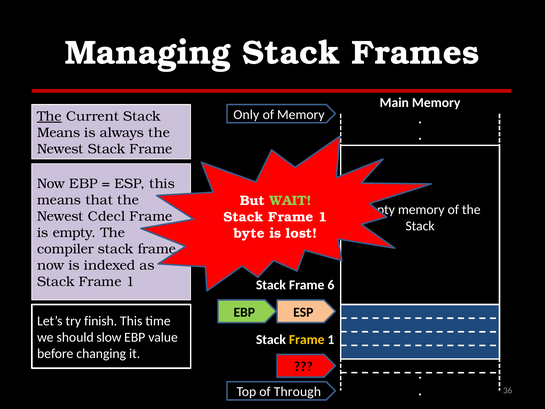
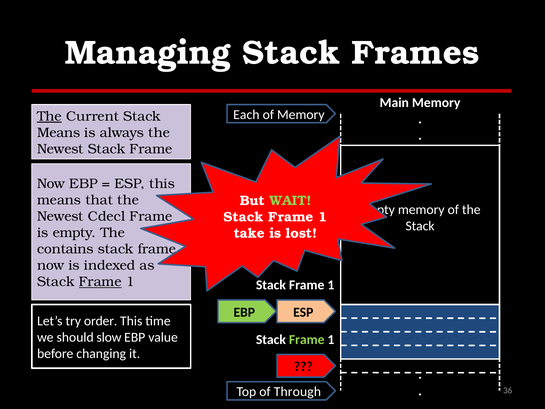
Only: Only -> Each (246, 114)
byte: byte -> take (249, 233)
compiler: compiler -> contains (65, 249)
Frame underline: none -> present (100, 282)
6: 6 -> 1 (331, 285)
finish: finish -> order (101, 321)
Frame colour: yellow -> light green (307, 339)
